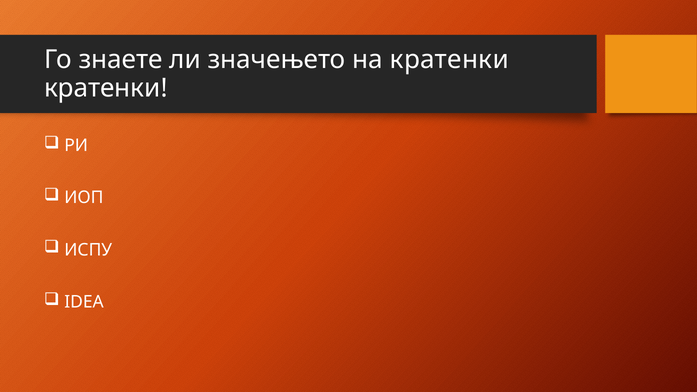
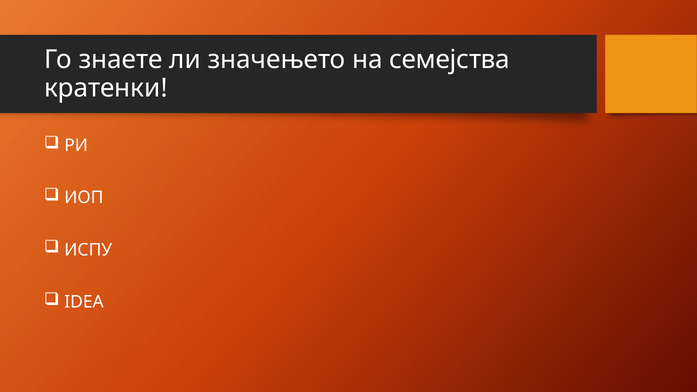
на кратенки: кратенки -> семејства (450, 60)
